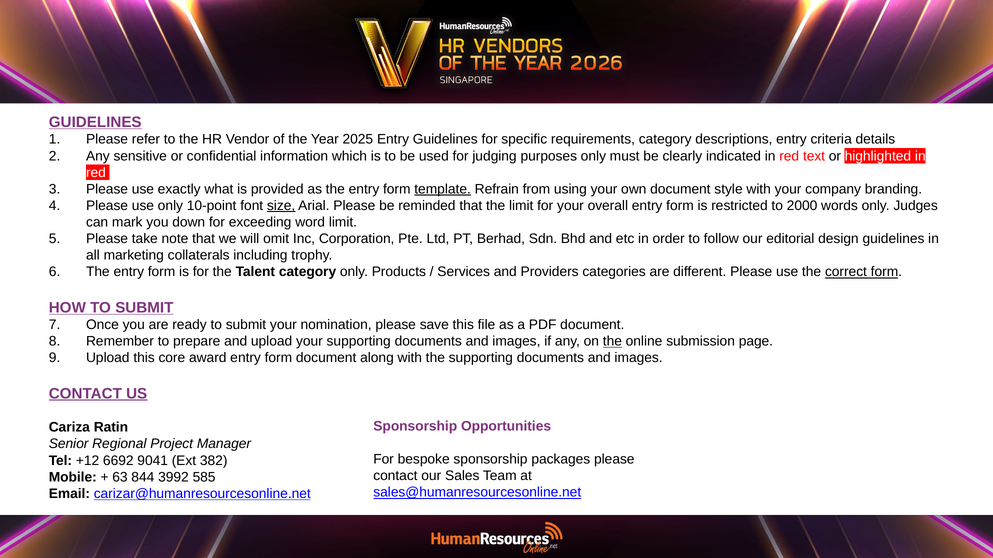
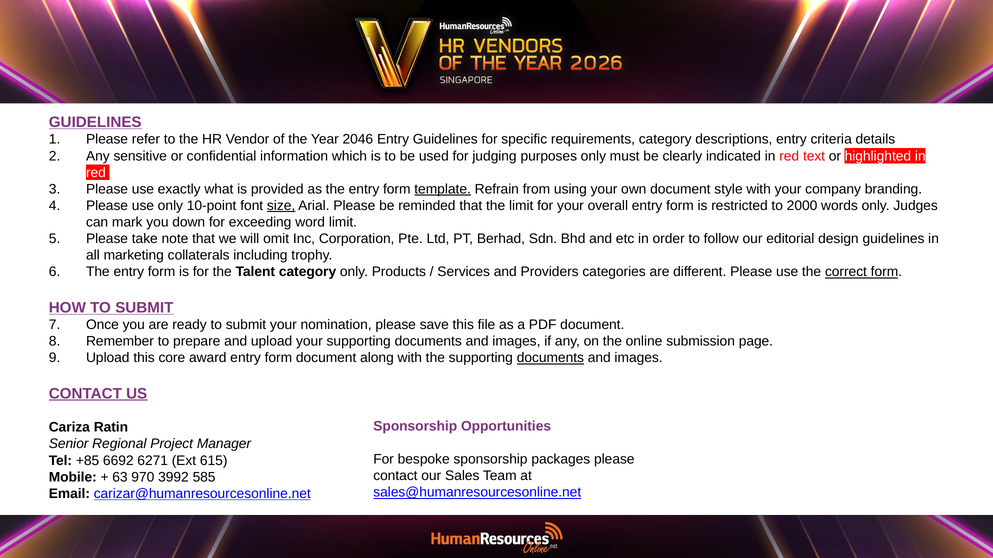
2025: 2025 -> 2046 (358, 140)
the underline: present -> none (612, 342)
documents underline: none -> present (550, 358)
+12: +12 -> +85 (88, 461)
9041: 9041 -> 6271 (153, 461)
382: 382 -> 615 (214, 461)
844: 844 -> 970 (143, 478)
